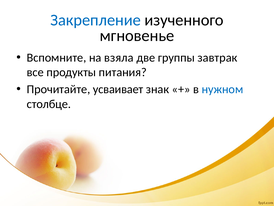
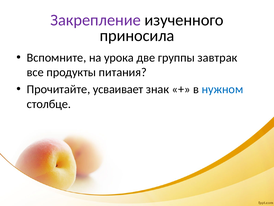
Закрепление colour: blue -> purple (96, 20)
мгновенье: мгновенье -> приносила (137, 36)
взяла: взяла -> урока (119, 57)
